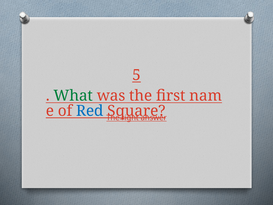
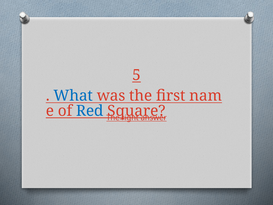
What colour: green -> blue (73, 96)
